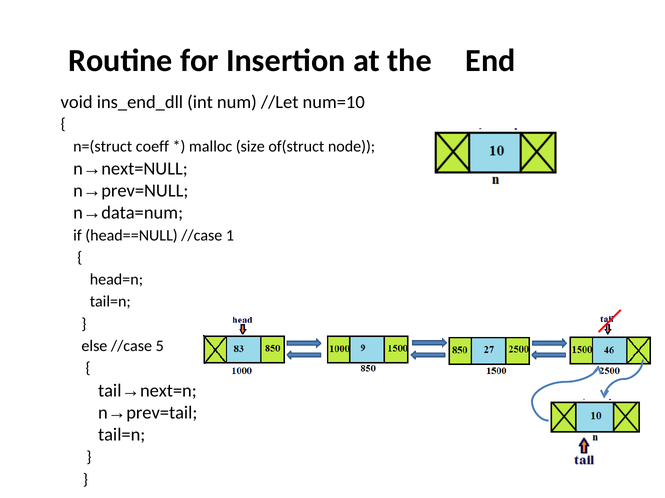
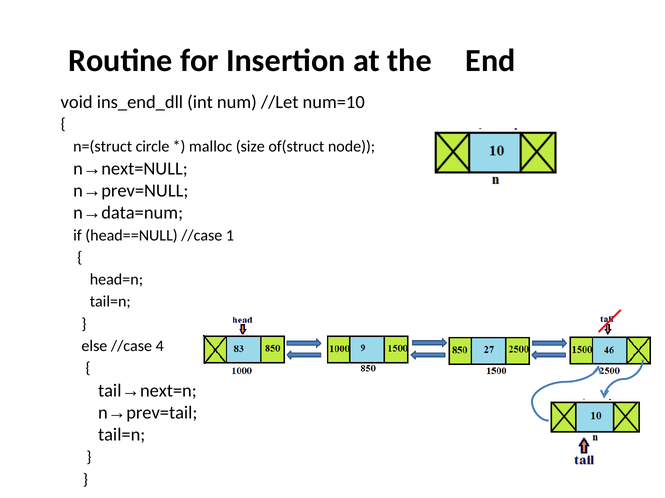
coeff: coeff -> circle (153, 146)
5: 5 -> 4 (160, 346)
